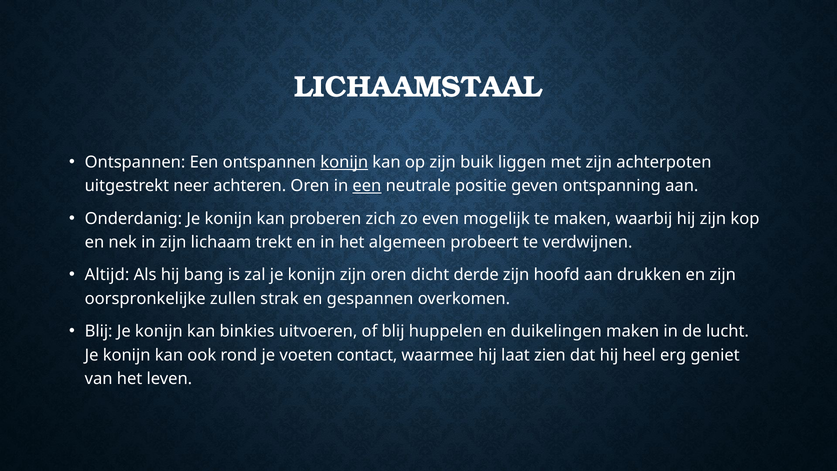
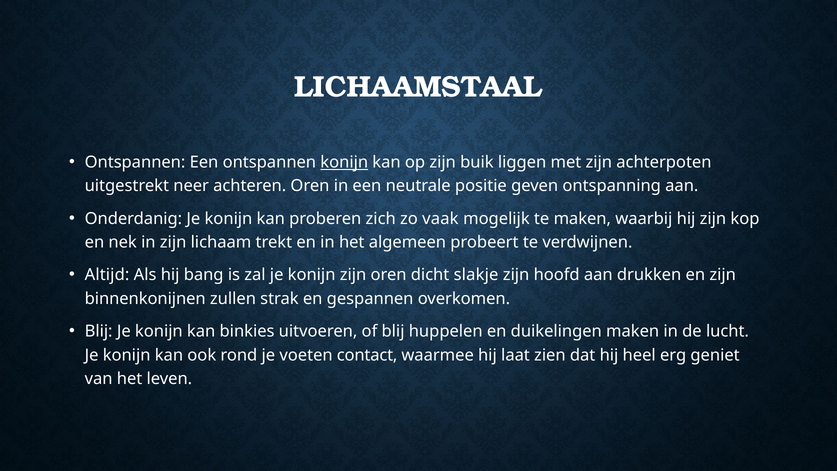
een underline: present -> none (367, 186)
even: even -> vaak (440, 218)
derde: derde -> slakje (476, 275)
oorspronkelijke: oorspronkelijke -> binnenkonijnen (145, 299)
